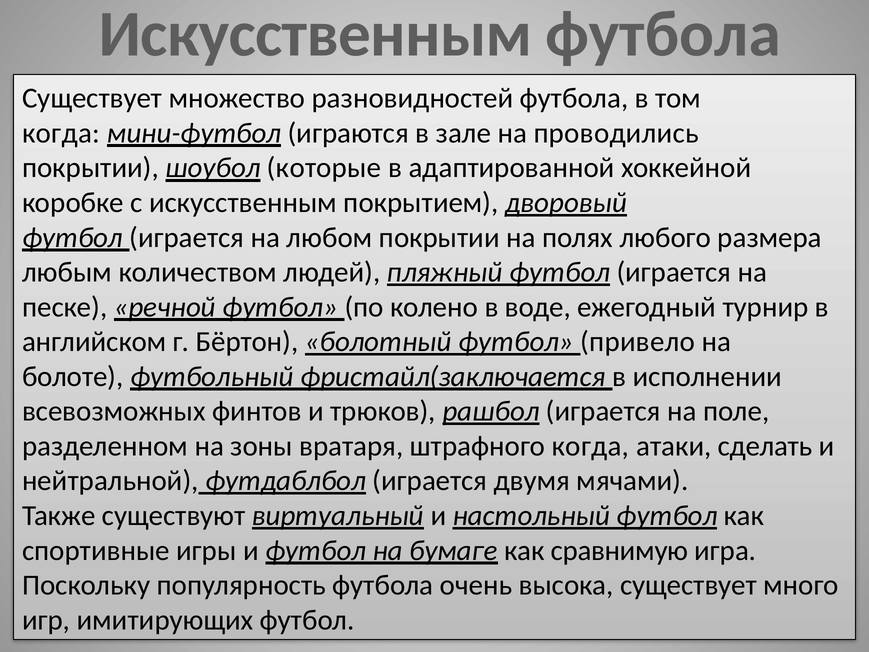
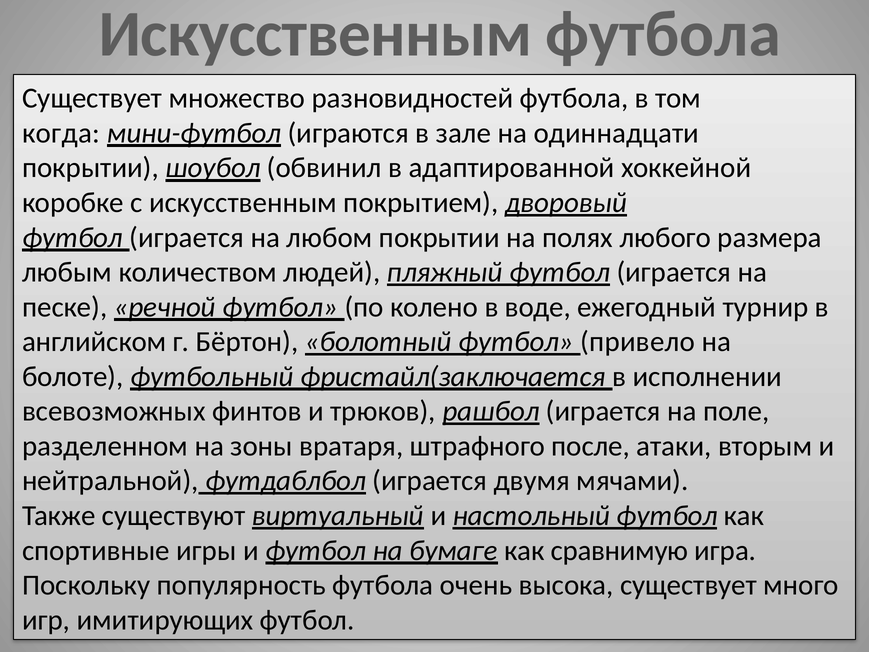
проводились: проводились -> одиннадцати (616, 133)
которые: которые -> обвинил (324, 168)
штрафного когда: когда -> после (591, 446)
сделать: сделать -> вторым (765, 446)
